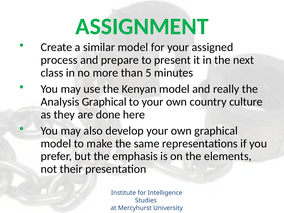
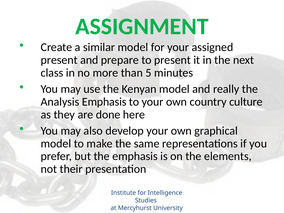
process: process -> present (59, 60)
Analysis Graphical: Graphical -> Emphasis (104, 102)
